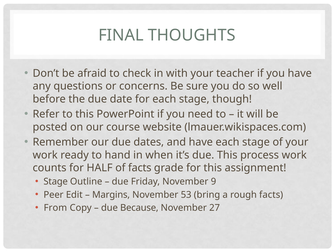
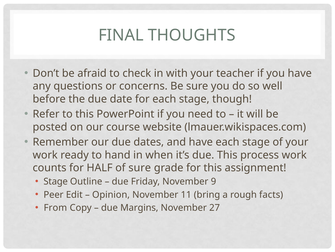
of facts: facts -> sure (140, 167)
Margins: Margins -> Opinion (111, 194)
53: 53 -> 11 (186, 194)
Because: Because -> Margins (139, 207)
